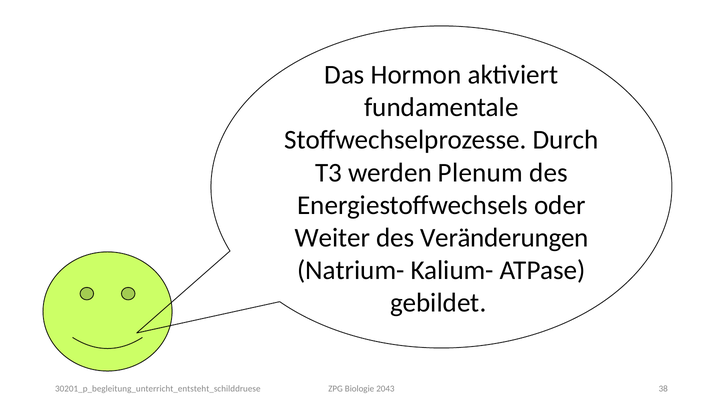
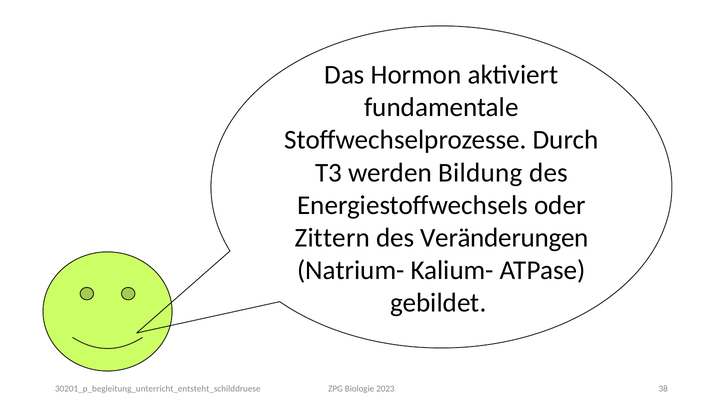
Plenum: Plenum -> Bildung (480, 172)
Weiter: Weiter -> Zittern (332, 237)
2043: 2043 -> 2023 (385, 388)
